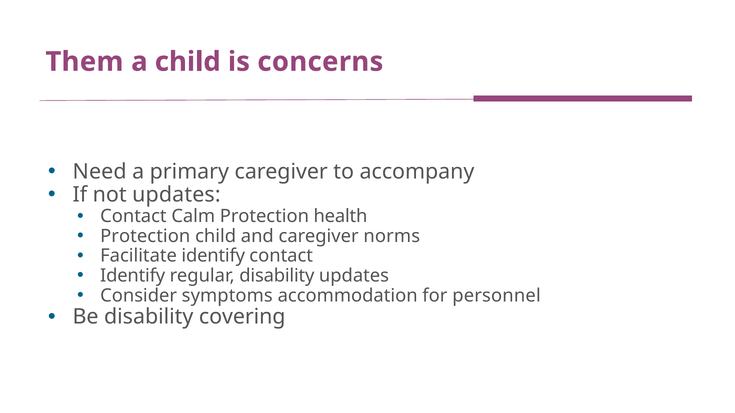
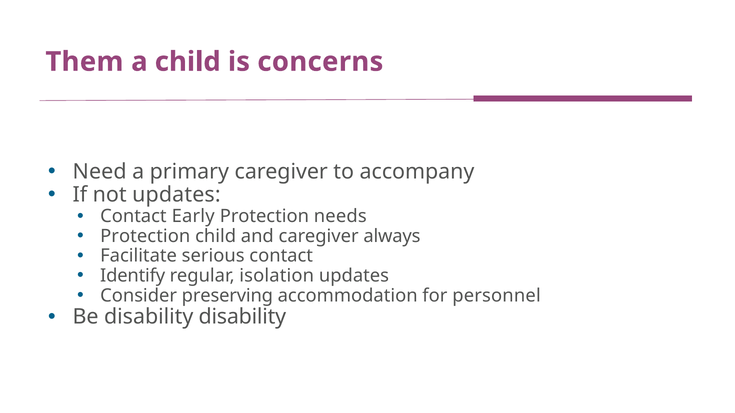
Calm: Calm -> Early (193, 216)
health: health -> needs (340, 216)
norms: norms -> always (392, 236)
Facilitate identify: identify -> serious (213, 256)
regular disability: disability -> isolation (277, 276)
symptoms: symptoms -> preserving (227, 296)
disability covering: covering -> disability (242, 317)
